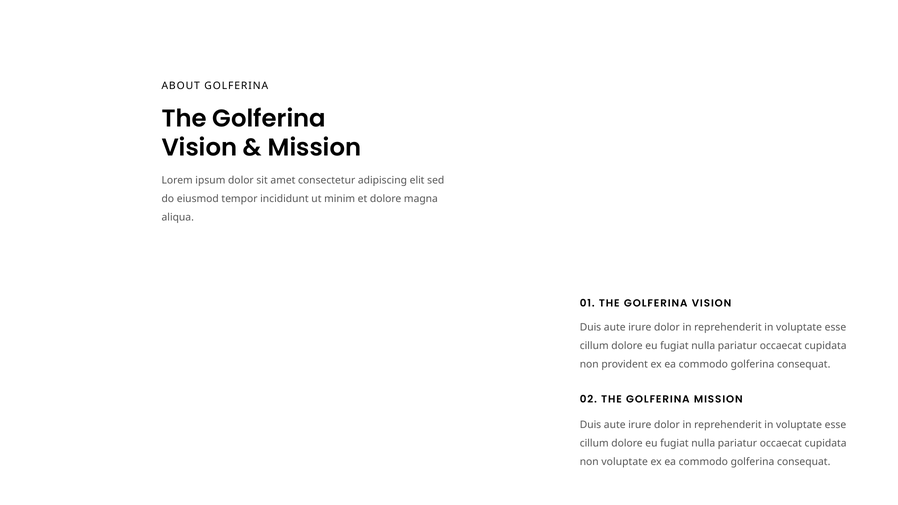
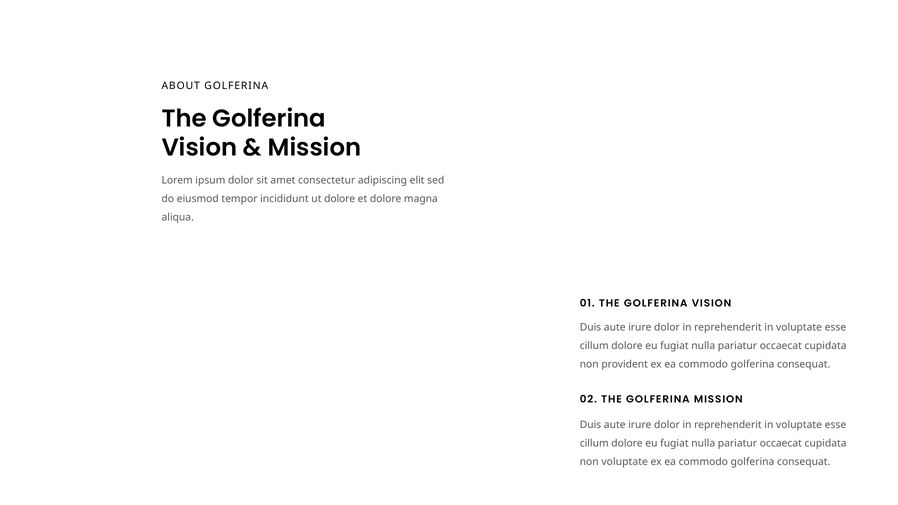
ut minim: minim -> dolore (340, 199)
